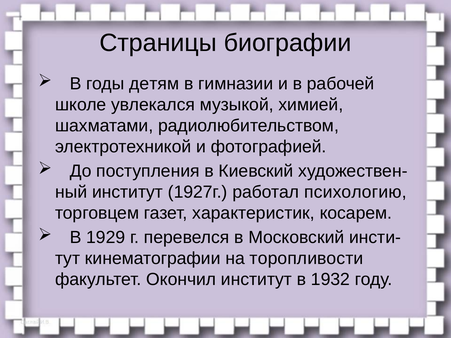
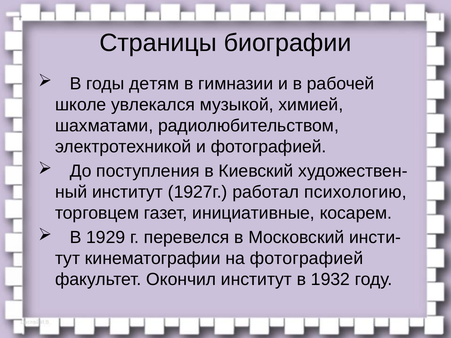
характеристик: характеристик -> инициативные (254, 213)
на торопливости: торопливости -> фотографией (306, 259)
